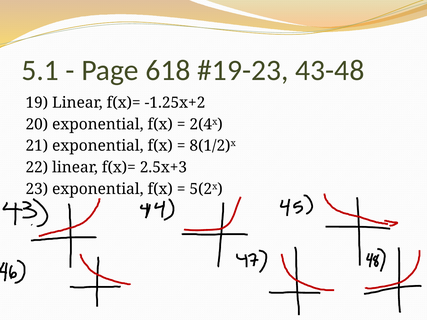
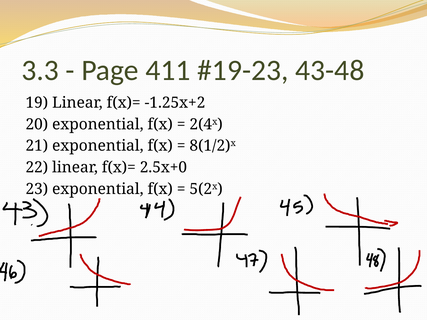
5.1: 5.1 -> 3.3 (40, 71)
618: 618 -> 411 (168, 71)
2.5x+3: 2.5x+3 -> 2.5x+0 (163, 168)
